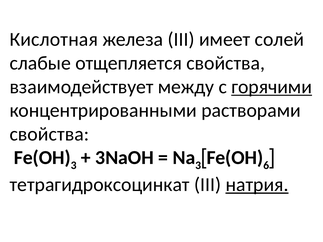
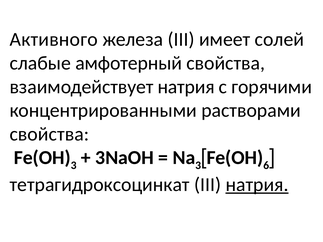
Кислотная: Кислотная -> Активного (54, 40)
отщепляется: отщепляется -> амфотерный (129, 63)
взаимодействует между: между -> натрия (186, 87)
горячими underline: present -> none (272, 87)
